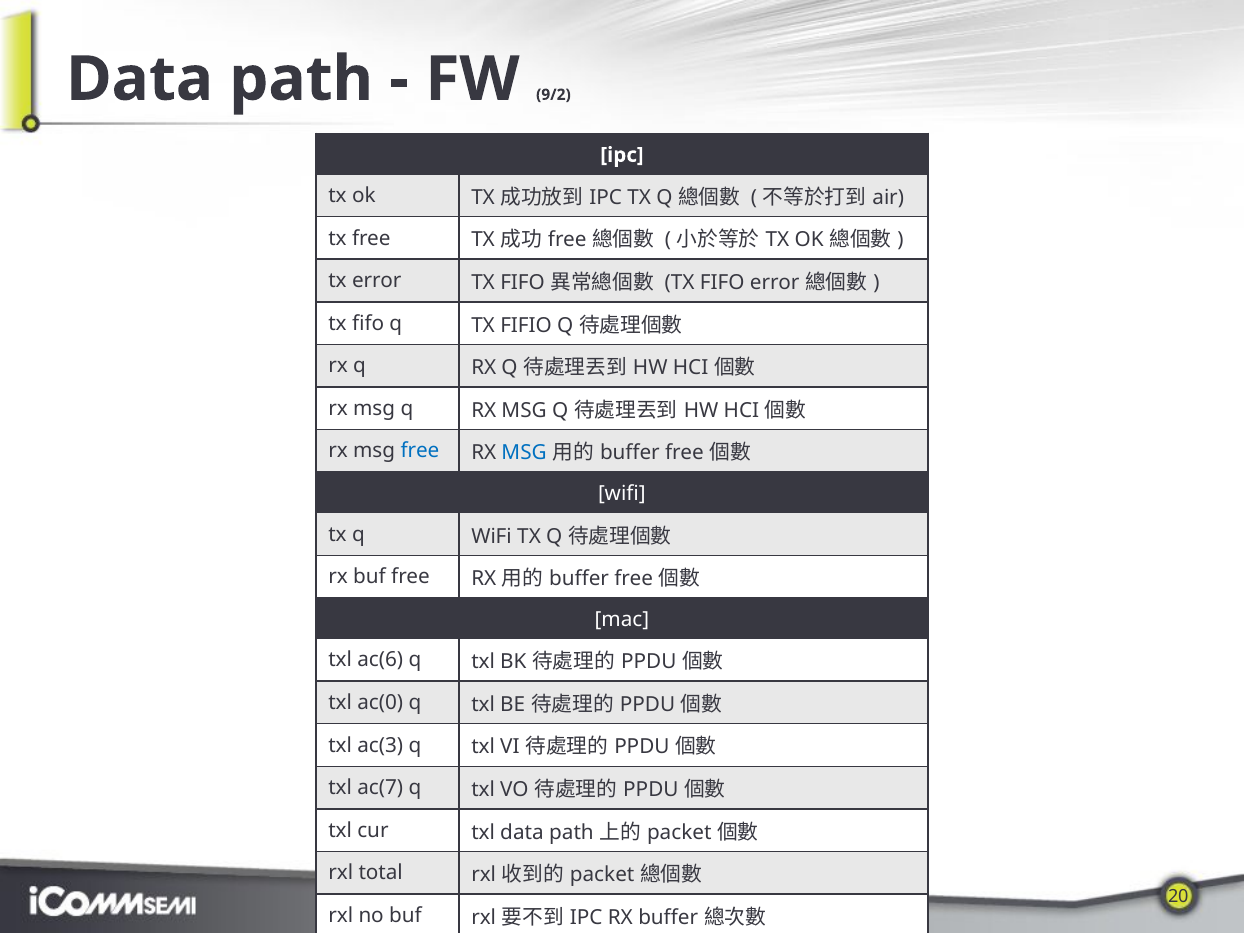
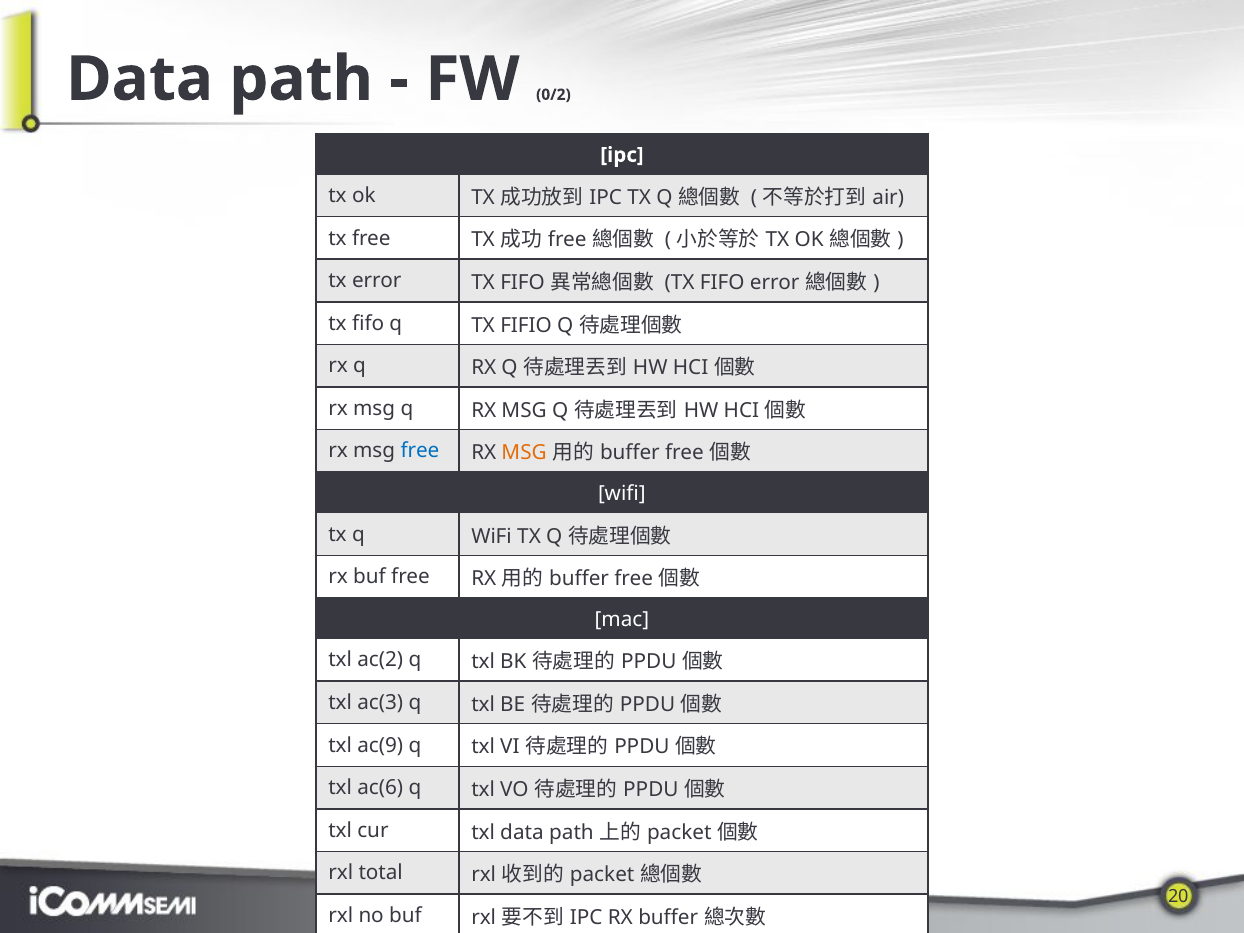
9/2: 9/2 -> 0/2 (553, 95)
MSG colour: blue -> orange (524, 453)
ac(6: ac(6 -> ac(2 (380, 660)
ac(0: ac(0 -> ac(3 (380, 703)
ac(3: ac(3 -> ac(9 (380, 745)
ac(7: ac(7 -> ac(6 (380, 788)
